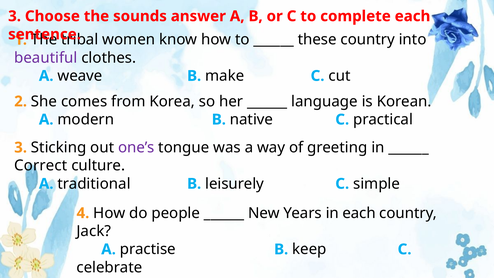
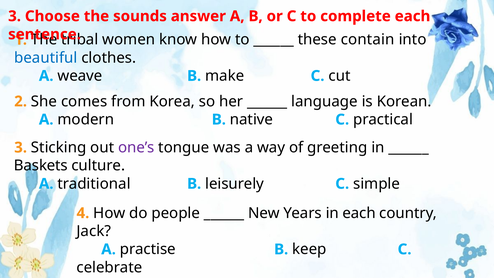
these country: country -> contain (368, 40)
beautiful colour: purple -> blue (46, 58)
Correct: Correct -> Baskets (41, 166)
